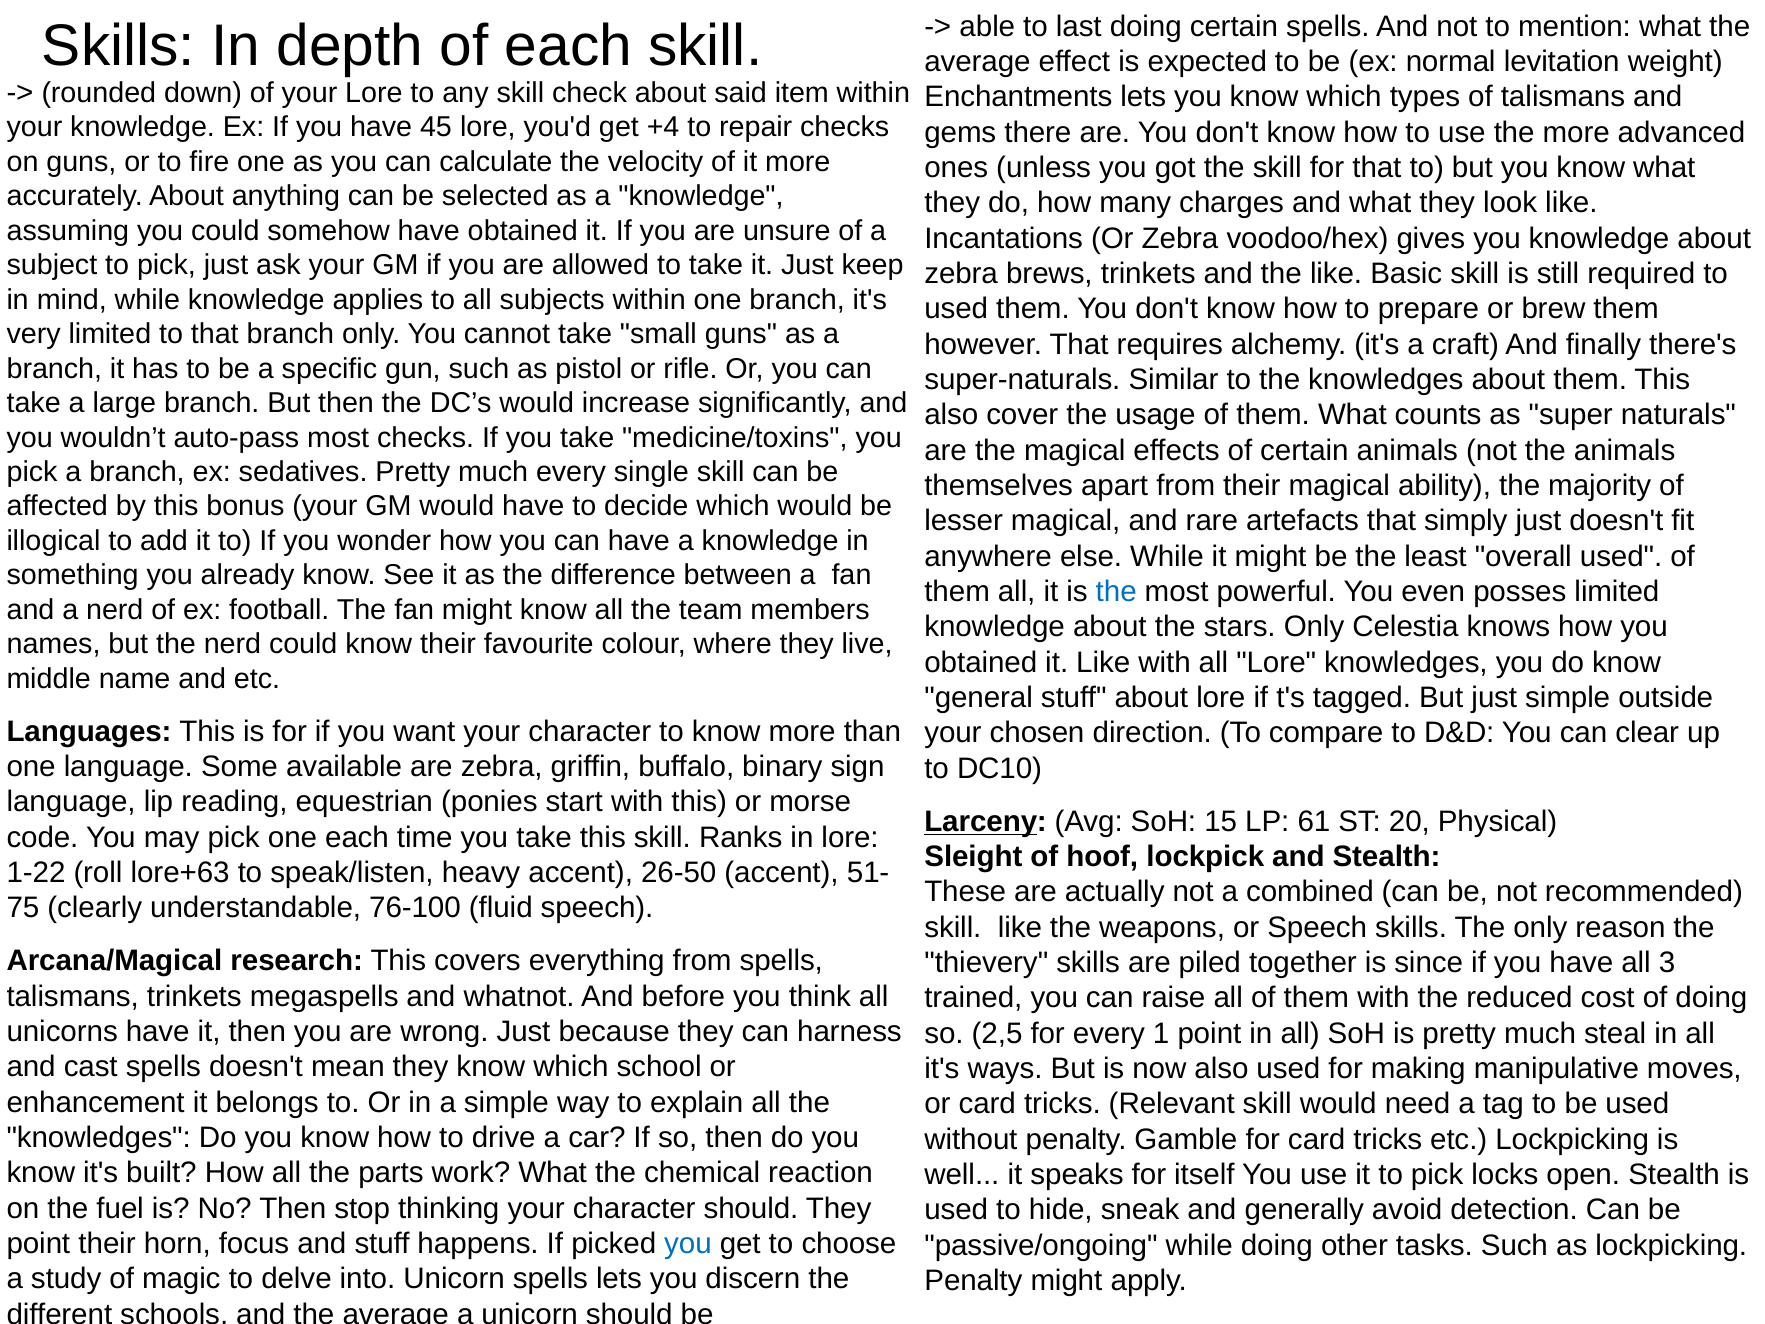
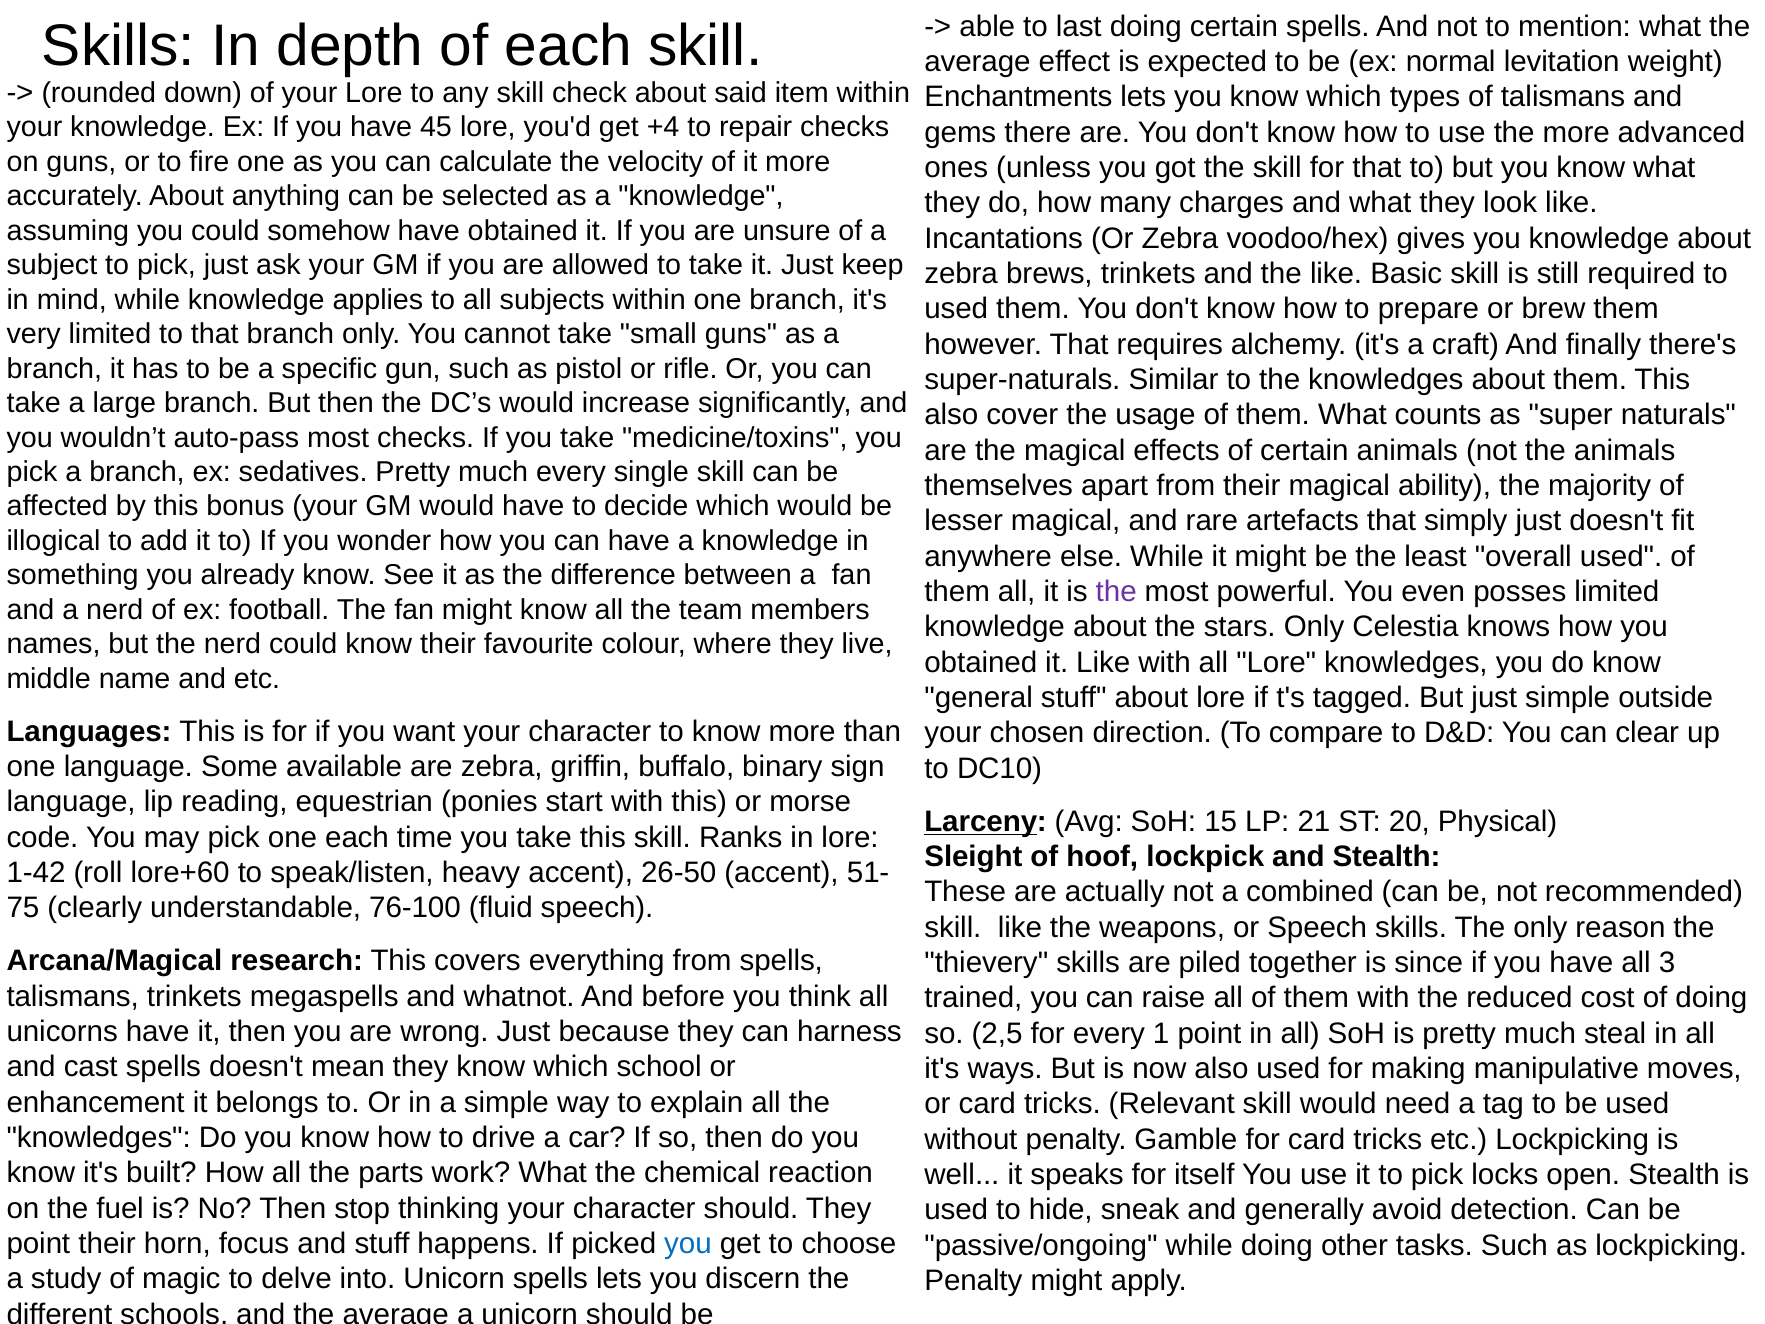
the colour: blue -> purple (1116, 592)
61: 61 -> 21 (1314, 821)
1-22: 1-22 -> 1-42 (36, 873)
lore+63: lore+63 -> lore+60 (180, 873)
